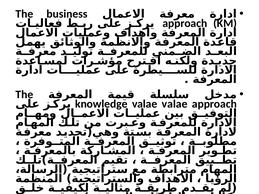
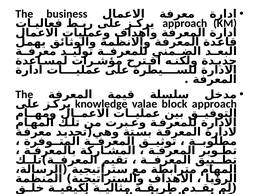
valae valae: valae -> block (175, 104)
